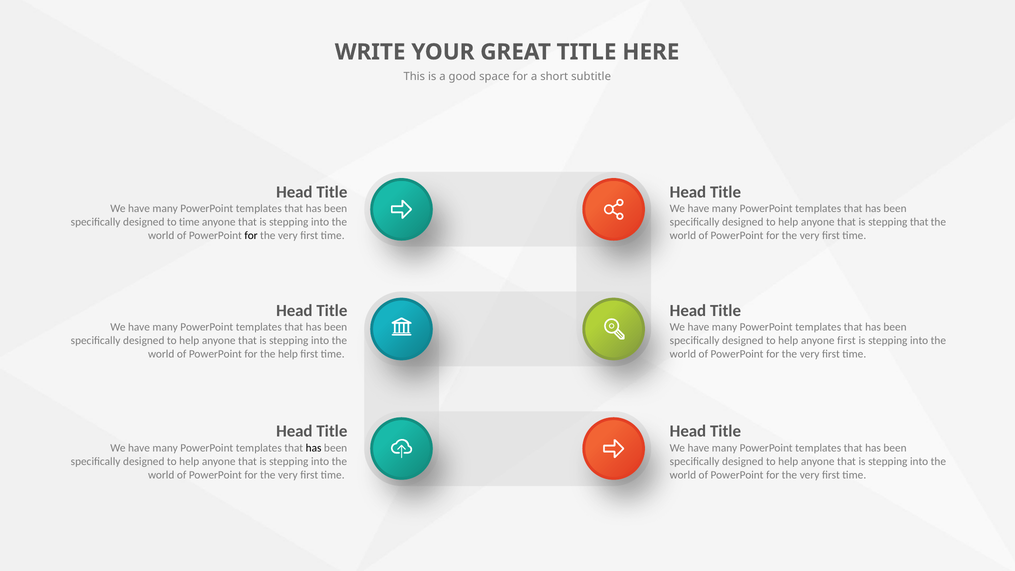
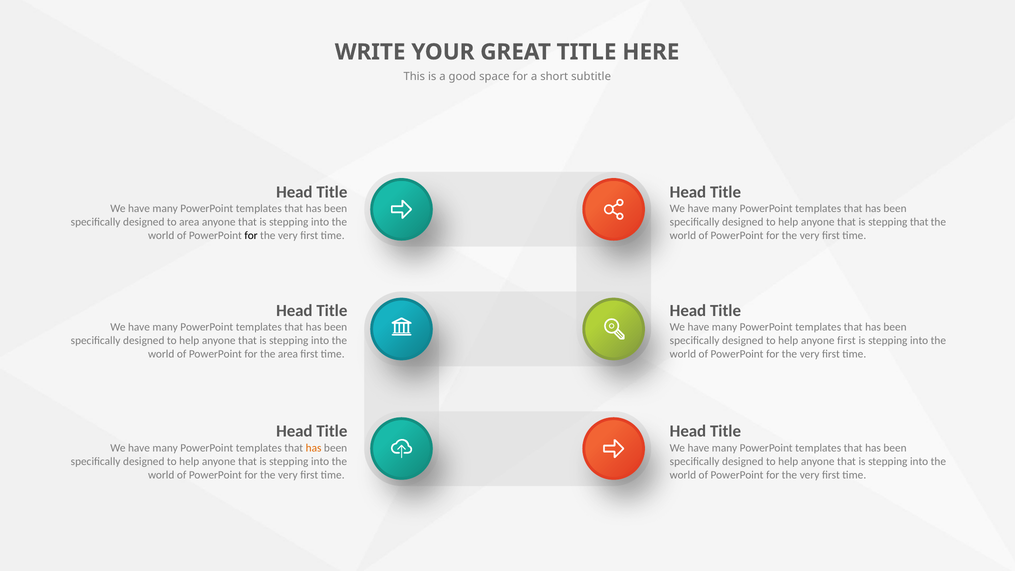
to time: time -> area (189, 222)
the help: help -> area (288, 354)
has colour: black -> orange (314, 448)
